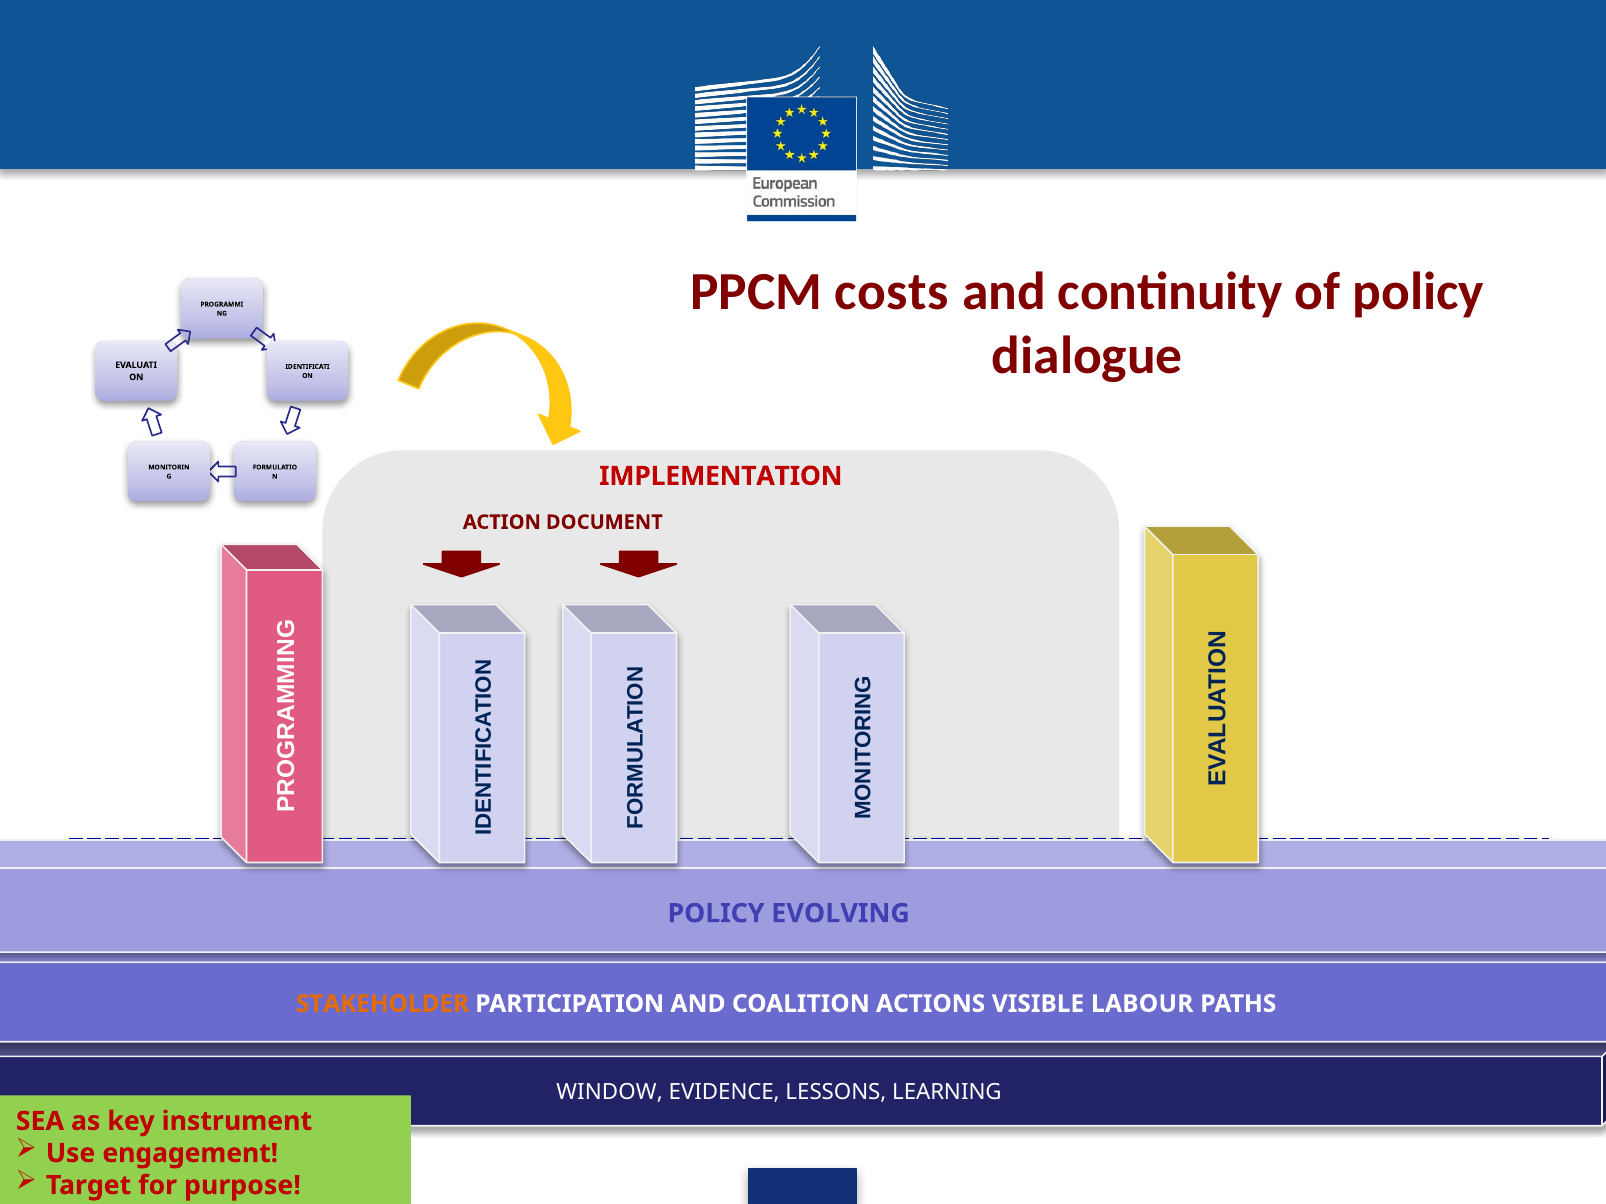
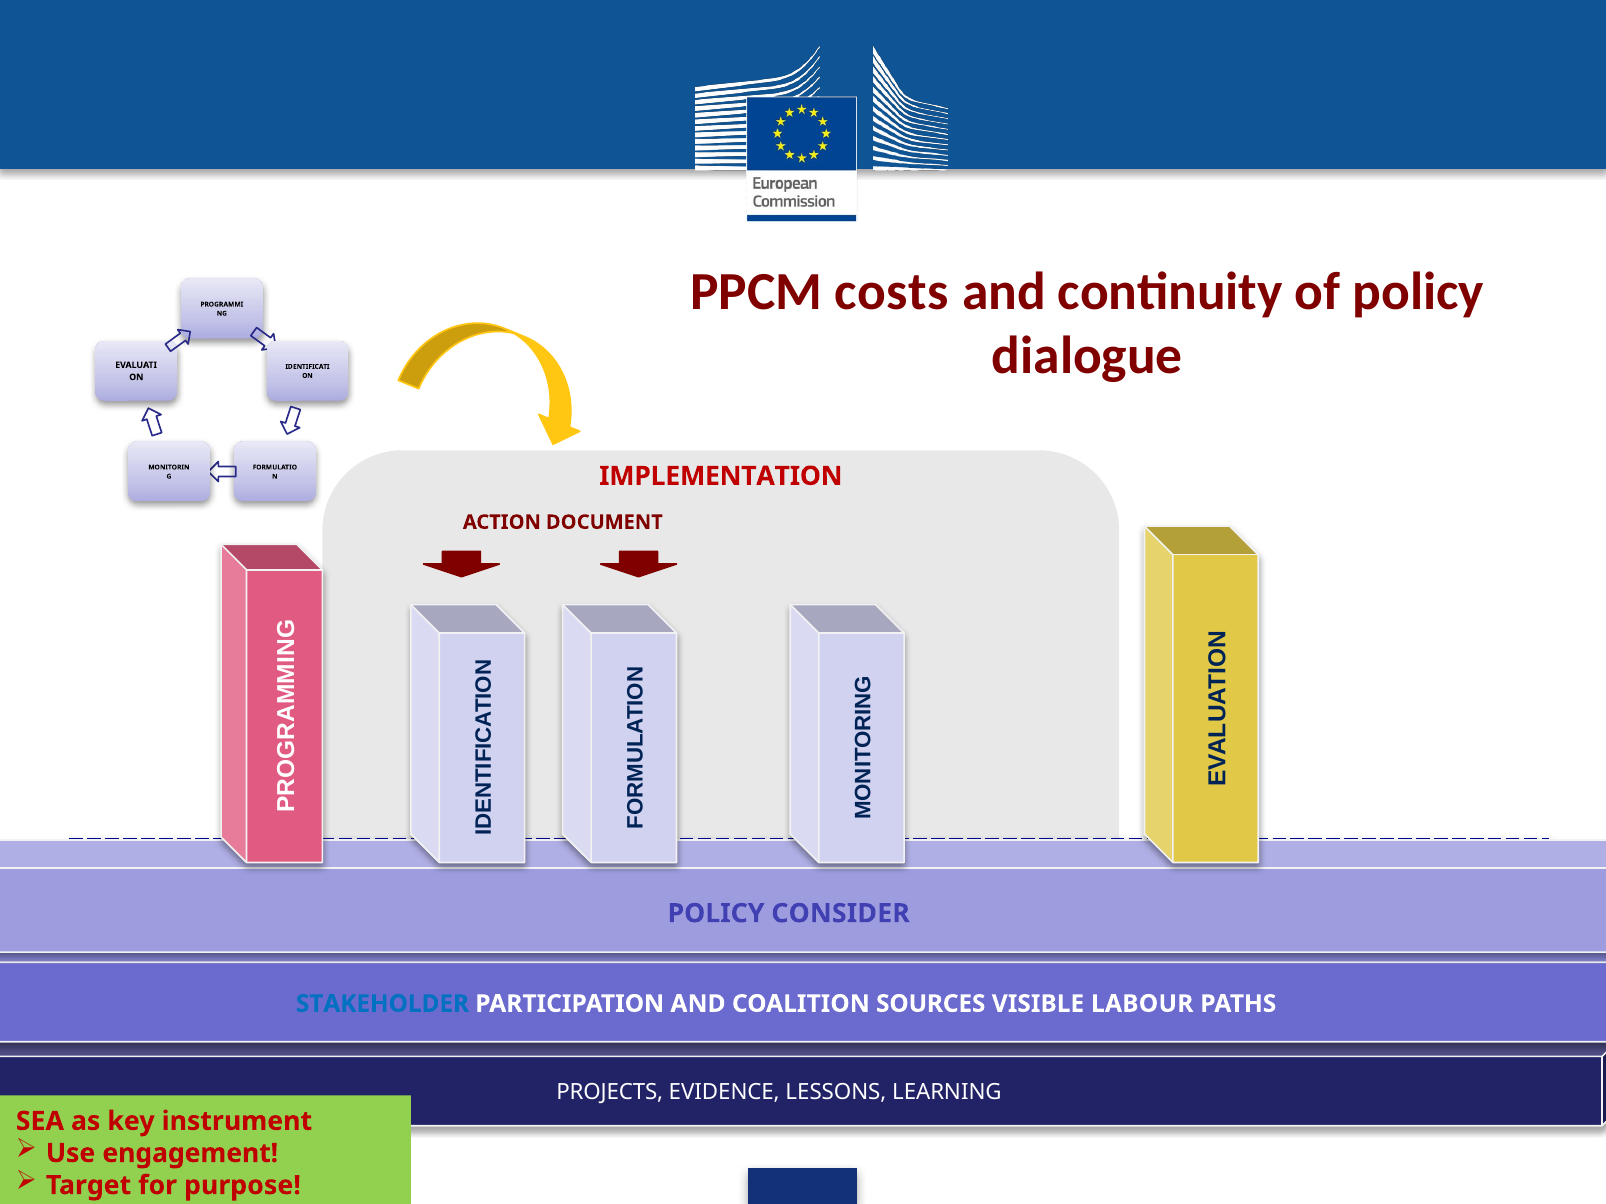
EVOLVING: EVOLVING -> CONSIDER (841, 914)
STAKEHOLDER colour: orange -> blue (382, 1004)
ACTIONS: ACTIONS -> SOURCES (931, 1004)
WINDOW: WINDOW -> PROJECTS (610, 1093)
